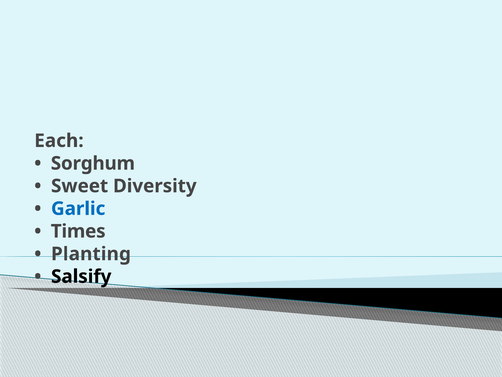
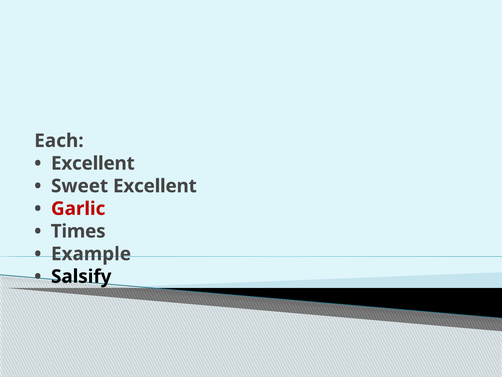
Sorghum: Sorghum -> Excellent (93, 163)
Sweet Diversity: Diversity -> Excellent (155, 186)
Garlic colour: blue -> red (78, 208)
Planting: Planting -> Example (91, 254)
